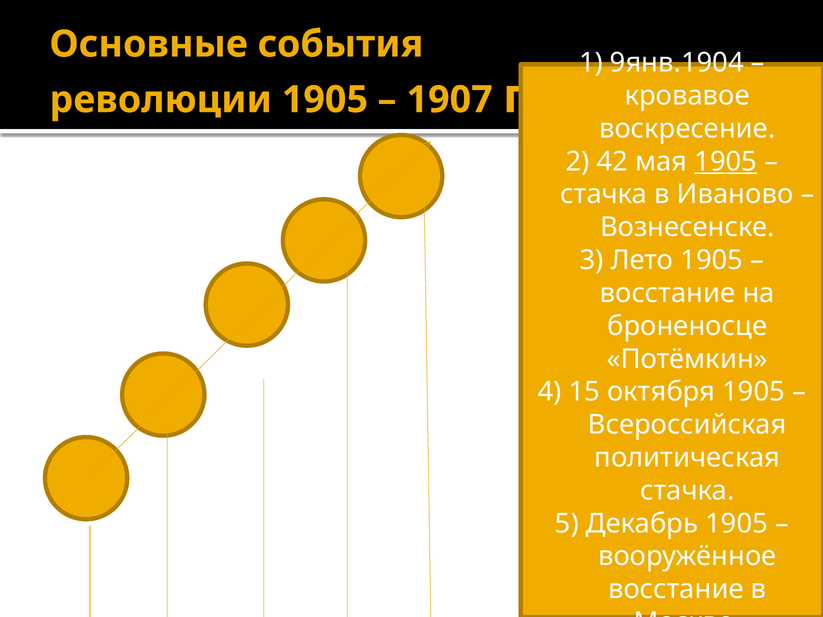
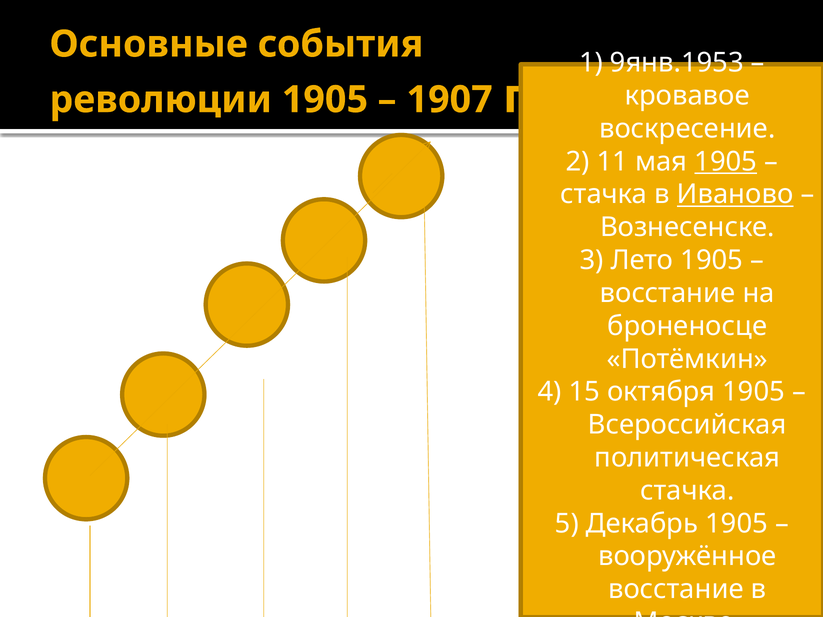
9янв.1904: 9янв.1904 -> 9янв.1953 (677, 63)
42: 42 -> 11 (612, 162)
Иваново underline: none -> present (735, 195)
